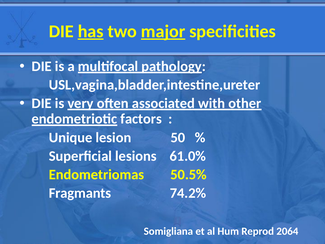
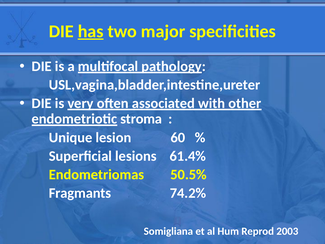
major underline: present -> none (163, 31)
factors: factors -> stroma (141, 119)
50: 50 -> 60 (178, 137)
61.0%: 61.0% -> 61.4% (188, 156)
2064: 2064 -> 2003 (287, 231)
